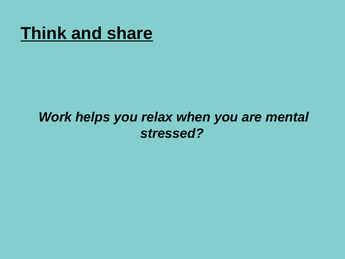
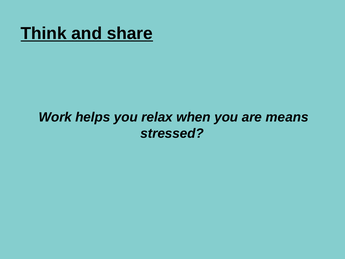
mental: mental -> means (287, 117)
